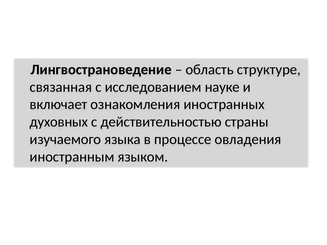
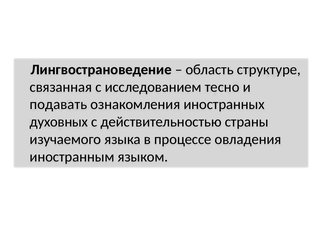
науке: науке -> тесно (222, 87)
включает: включает -> подавать (58, 105)
